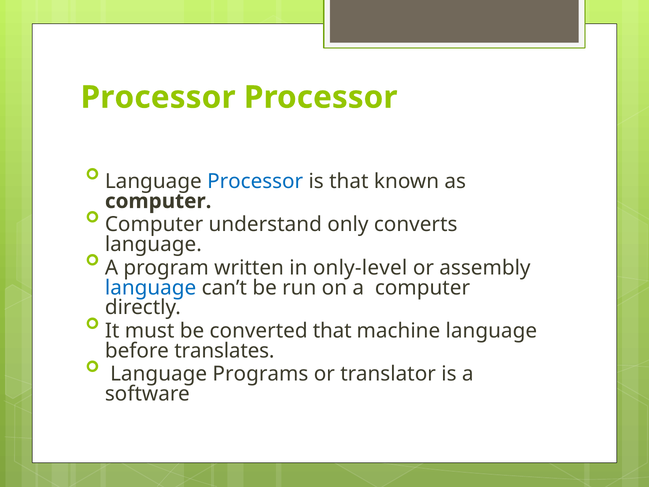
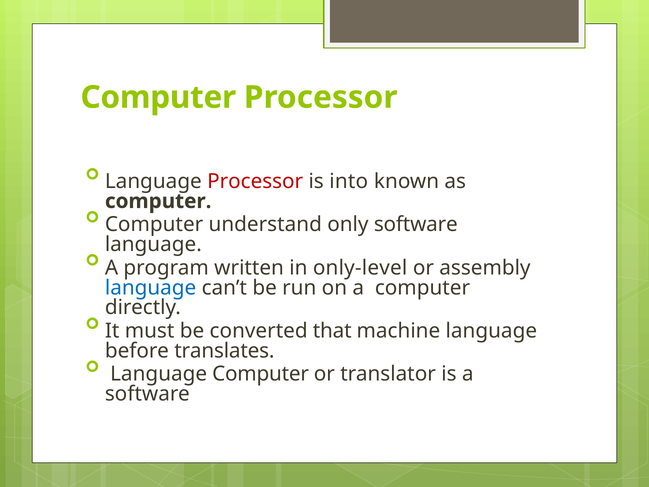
Processor: Processor -> Computer (158, 97)
Processor colour: blue -> red (255, 181)
is that: that -> into (349, 181)
only converts: converts -> software (416, 224)
Language Programs: Programs -> Computer (261, 374)
